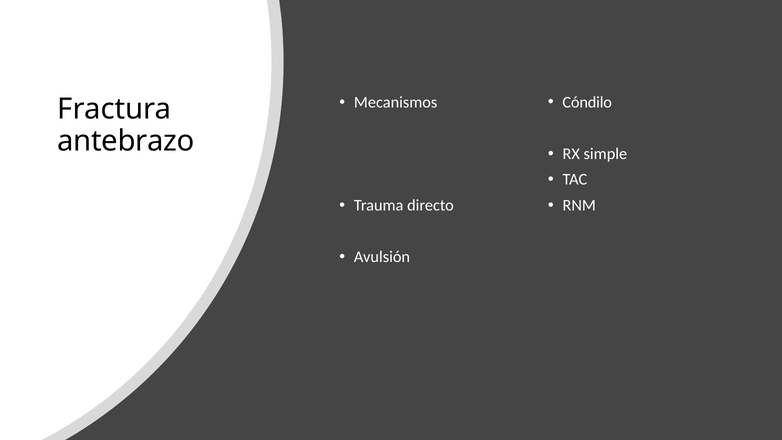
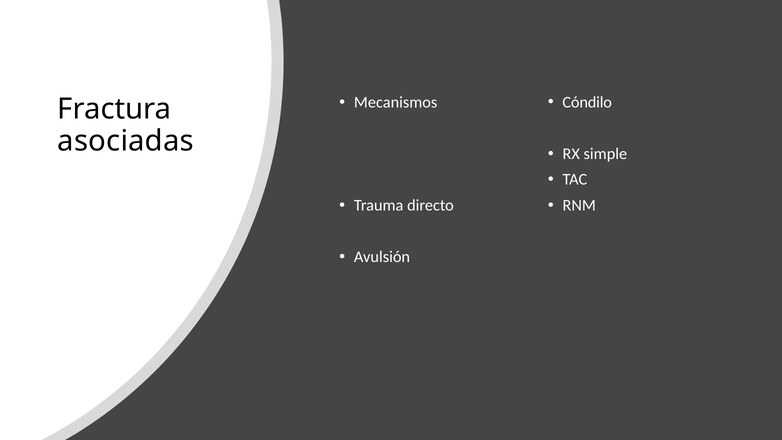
antebrazo: antebrazo -> asociadas (126, 141)
